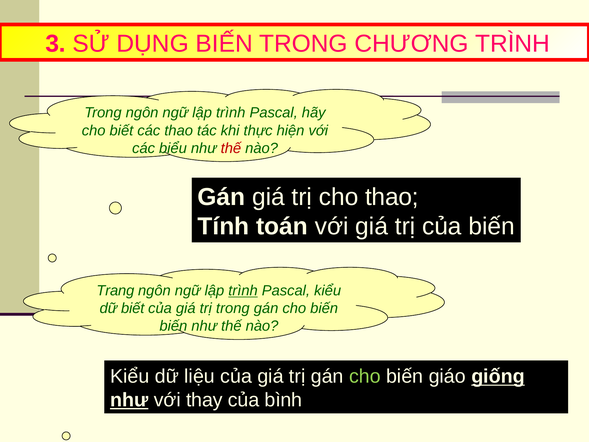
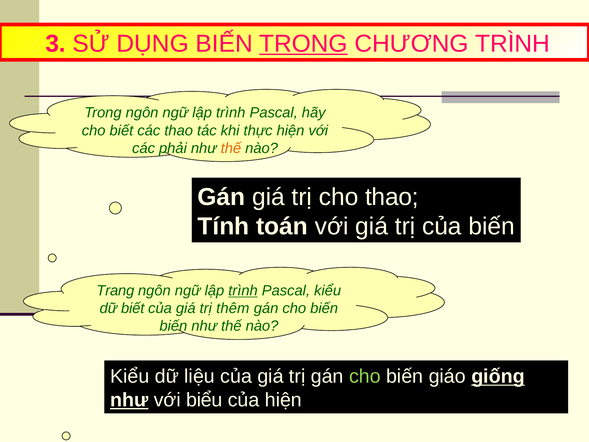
TRONG underline: none -> present (303, 44)
biểu: biểu -> phải (173, 148)
thế colour: red -> orange (231, 148)
trị trong: trong -> thêm (233, 308)
thay: thay -> biểu (204, 400)
của bình: bình -> hiện (283, 400)
